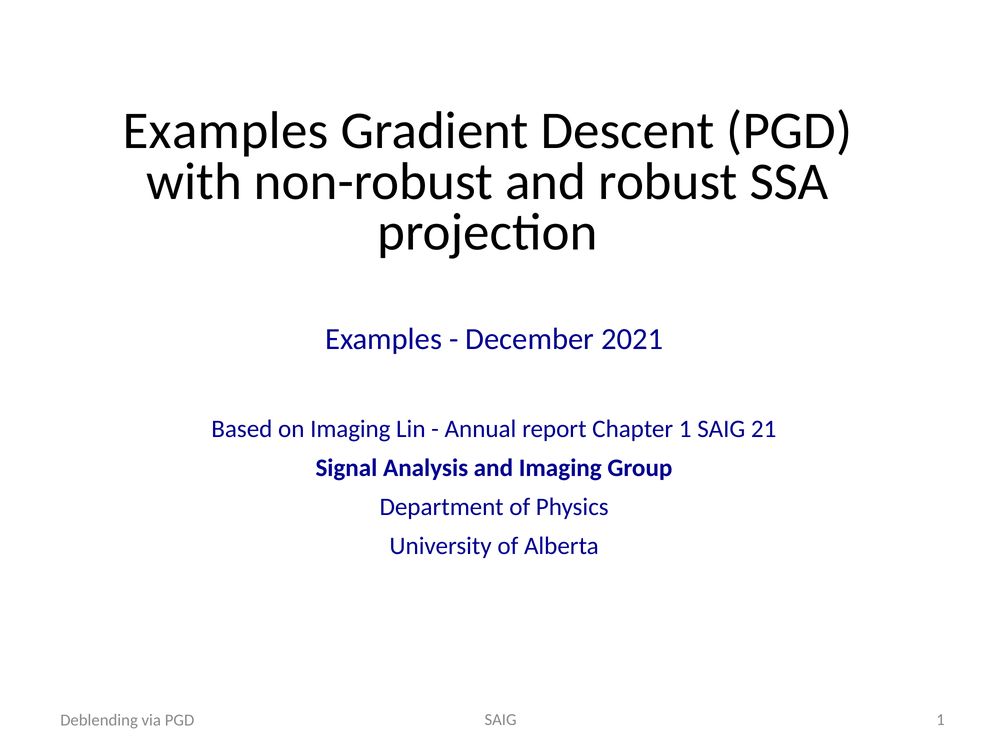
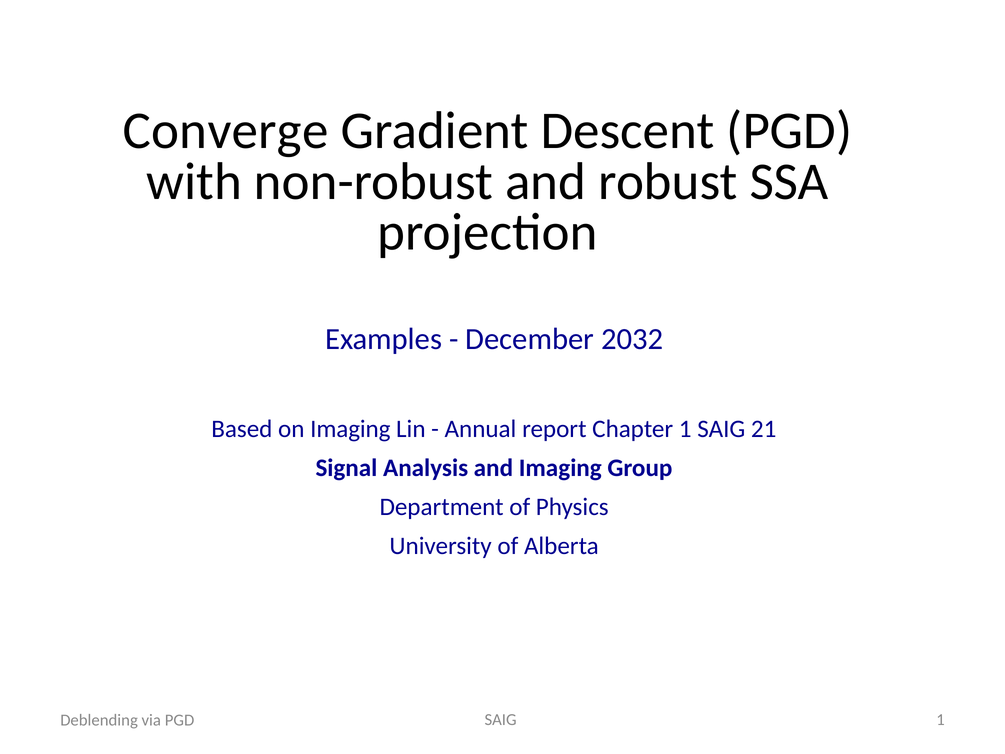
Examples: Examples -> Converge (226, 131)
2021: 2021 -> 2032 (632, 339)
